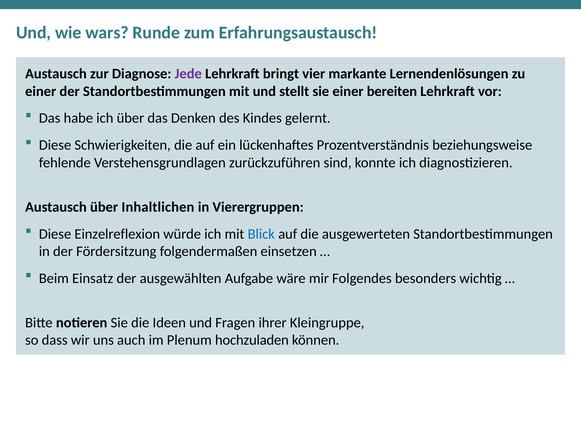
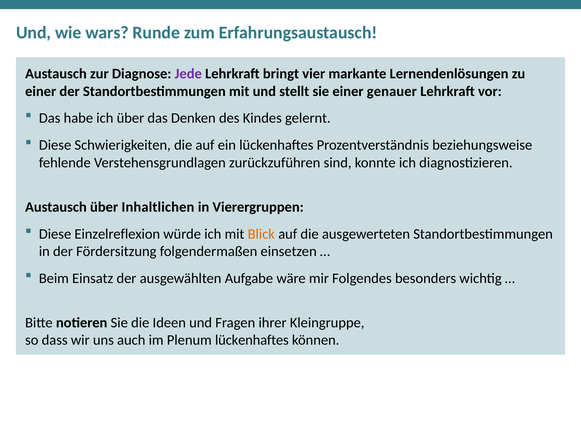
bereiten: bereiten -> genauer (392, 91)
Blick colour: blue -> orange (261, 234)
Plenum hochzuladen: hochzuladen -> lückenhaftes (252, 340)
